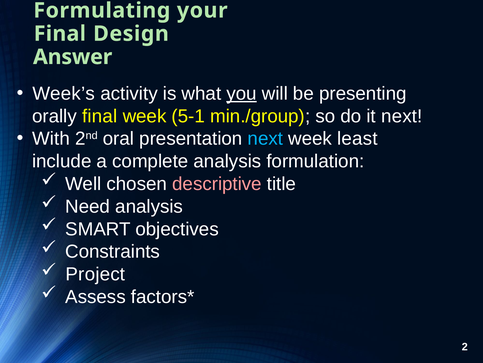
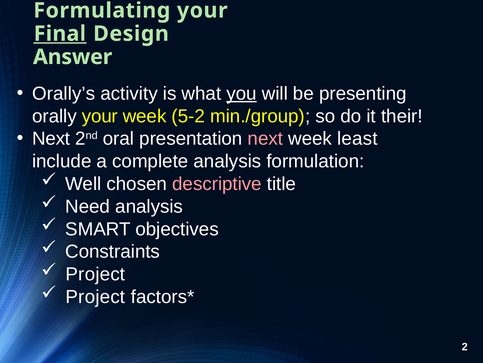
Final underline: none -> present (60, 34)
Week’s: Week’s -> Orally’s (64, 93)
orally final: final -> your (100, 116)
5-1: 5-1 -> 5-2 (188, 116)
it next: next -> their (402, 116)
With: With -> Next (51, 138)
next colour: light blue -> pink (265, 138)
Assess: Assess -> Project (95, 296)
